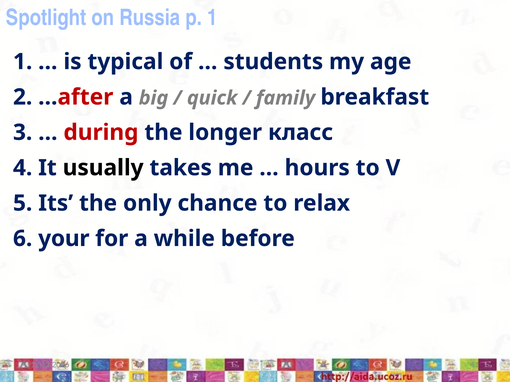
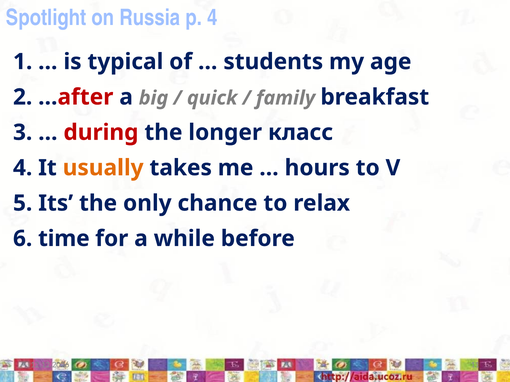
p 1: 1 -> 4 (212, 18)
usually colour: black -> orange (103, 168)
your: your -> time (64, 239)
